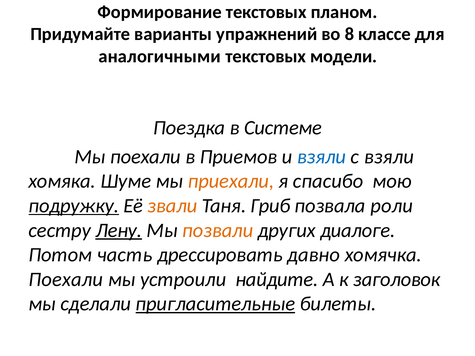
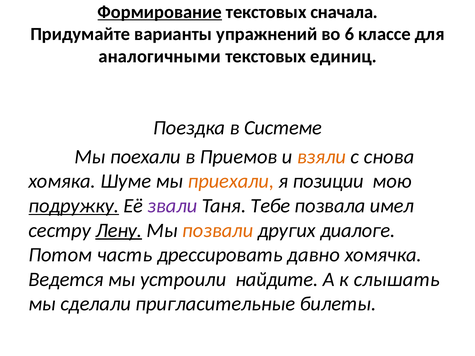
Формирование underline: none -> present (160, 12)
планом: планом -> сначала (344, 12)
8: 8 -> 6 (349, 34)
модели: модели -> единиц (344, 56)
взяли colour: blue -> orange (322, 157)
с взяли: взяли -> снова (389, 157)
спасибо: спасибо -> позиции (328, 181)
звали colour: orange -> purple (172, 206)
Гриб: Гриб -> Тебе (270, 206)
роли: роли -> имел (392, 206)
Поехали: Поехали -> Ведется (66, 280)
заголовок: заголовок -> слышать (397, 280)
пригласительные underline: present -> none (215, 304)
